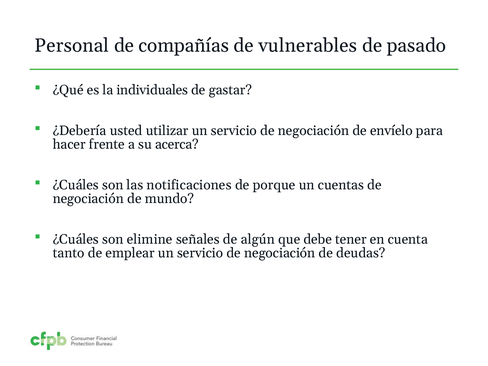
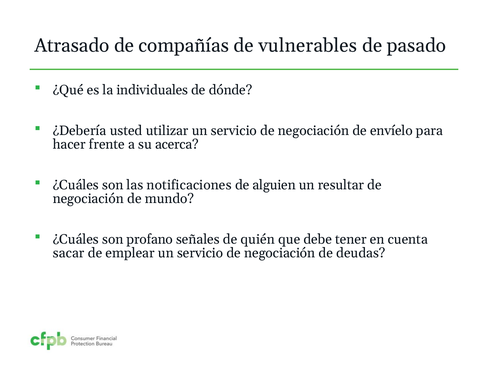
Personal: Personal -> Atrasado (72, 46)
gastar: gastar -> dónde (230, 90)
porque: porque -> alguien (274, 185)
cuentas: cuentas -> resultar (341, 185)
elimine: elimine -> profano (150, 239)
algún: algún -> quién (258, 239)
tanto: tanto -> sacar (69, 253)
